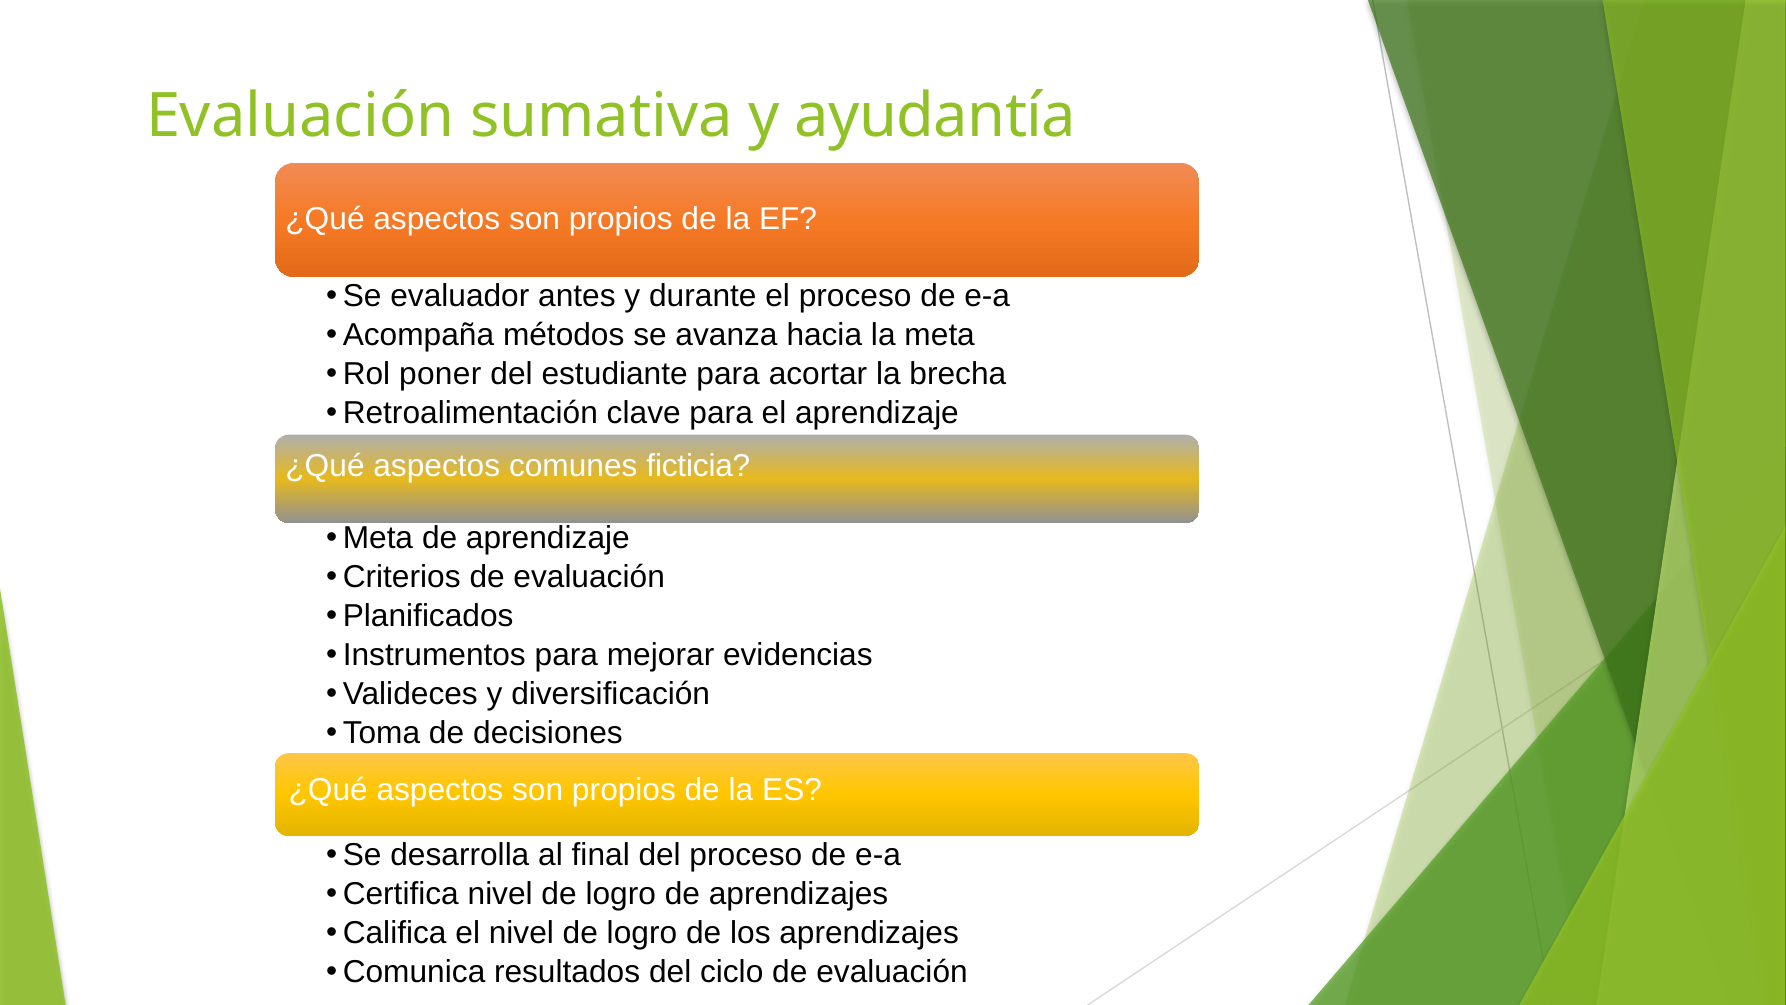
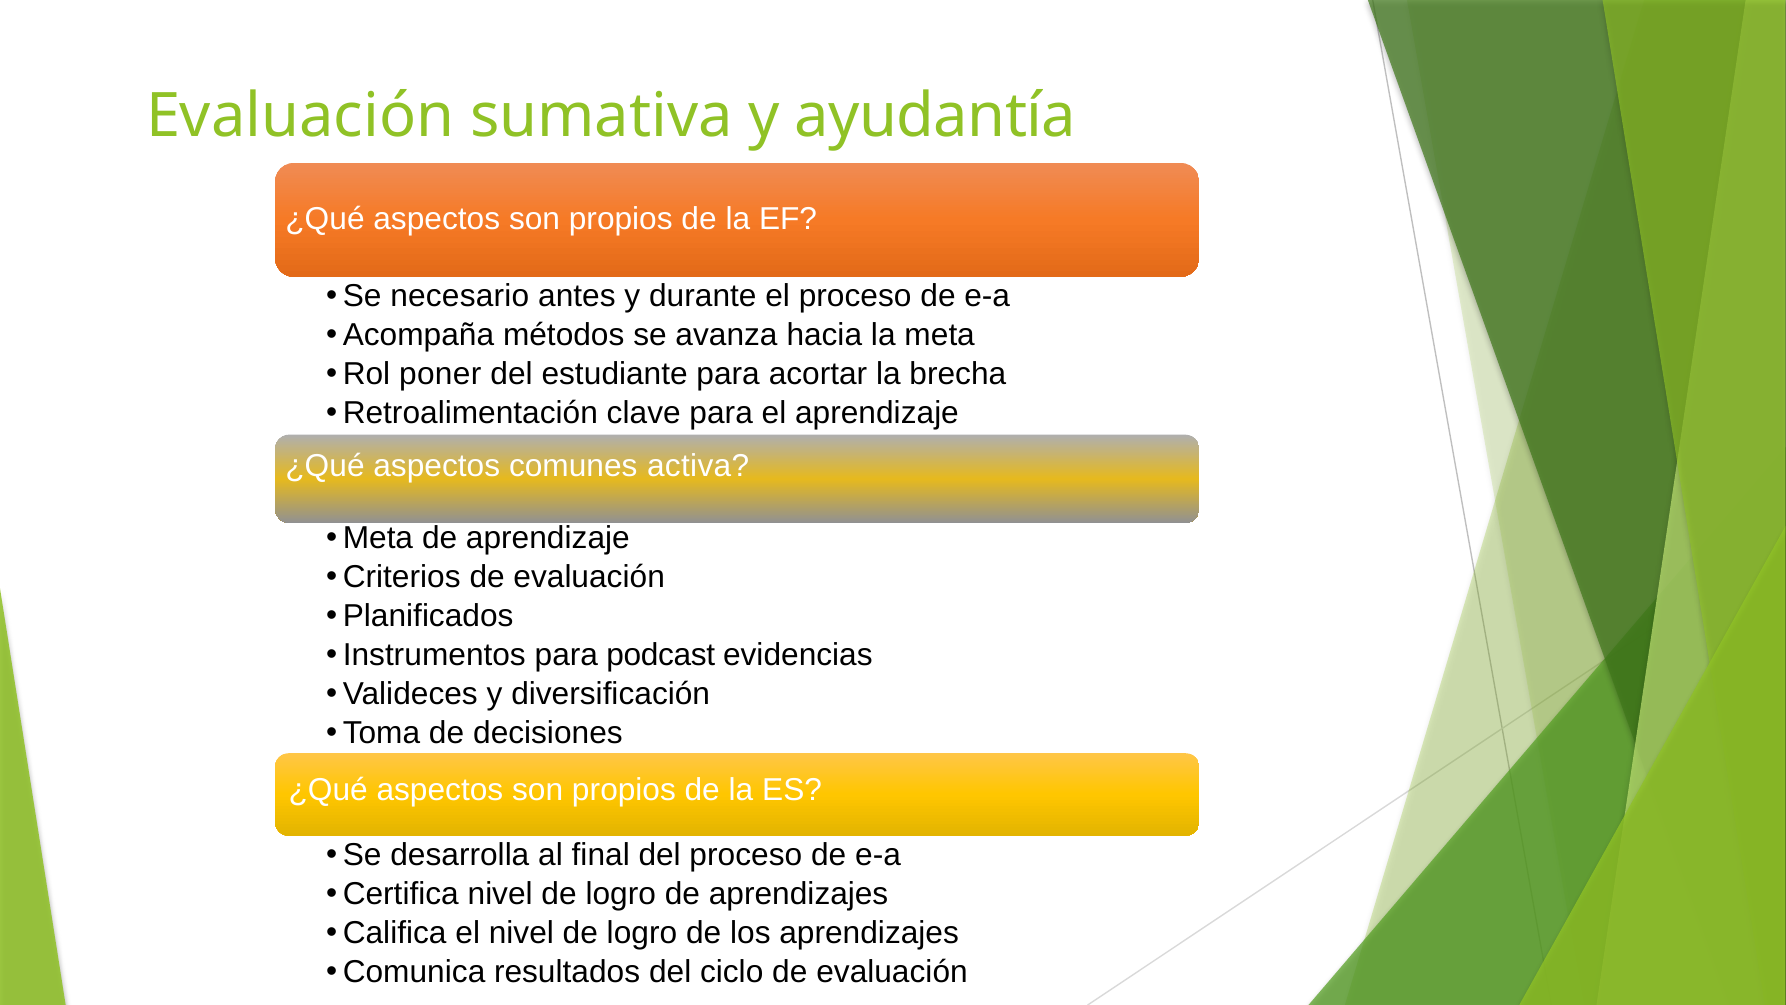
evaluador: evaluador -> necesario (460, 296)
ficticia: ficticia -> activa (698, 466)
mejorar: mejorar -> podcast (661, 655)
